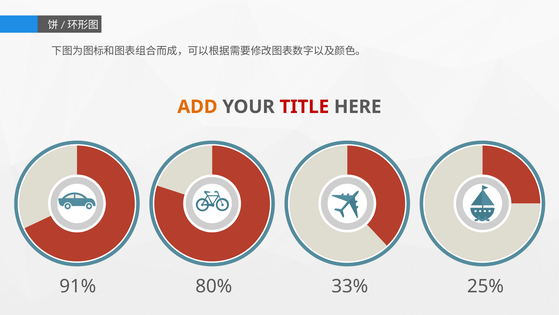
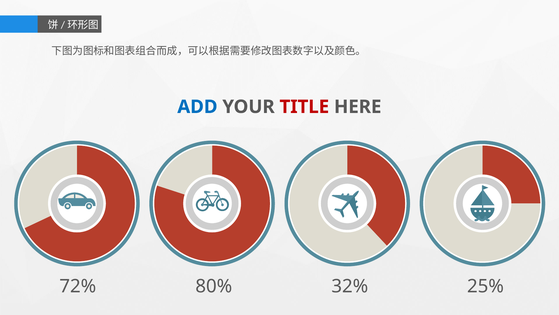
ADD colour: orange -> blue (197, 107)
91%: 91% -> 72% (78, 286)
33%: 33% -> 32% (350, 286)
